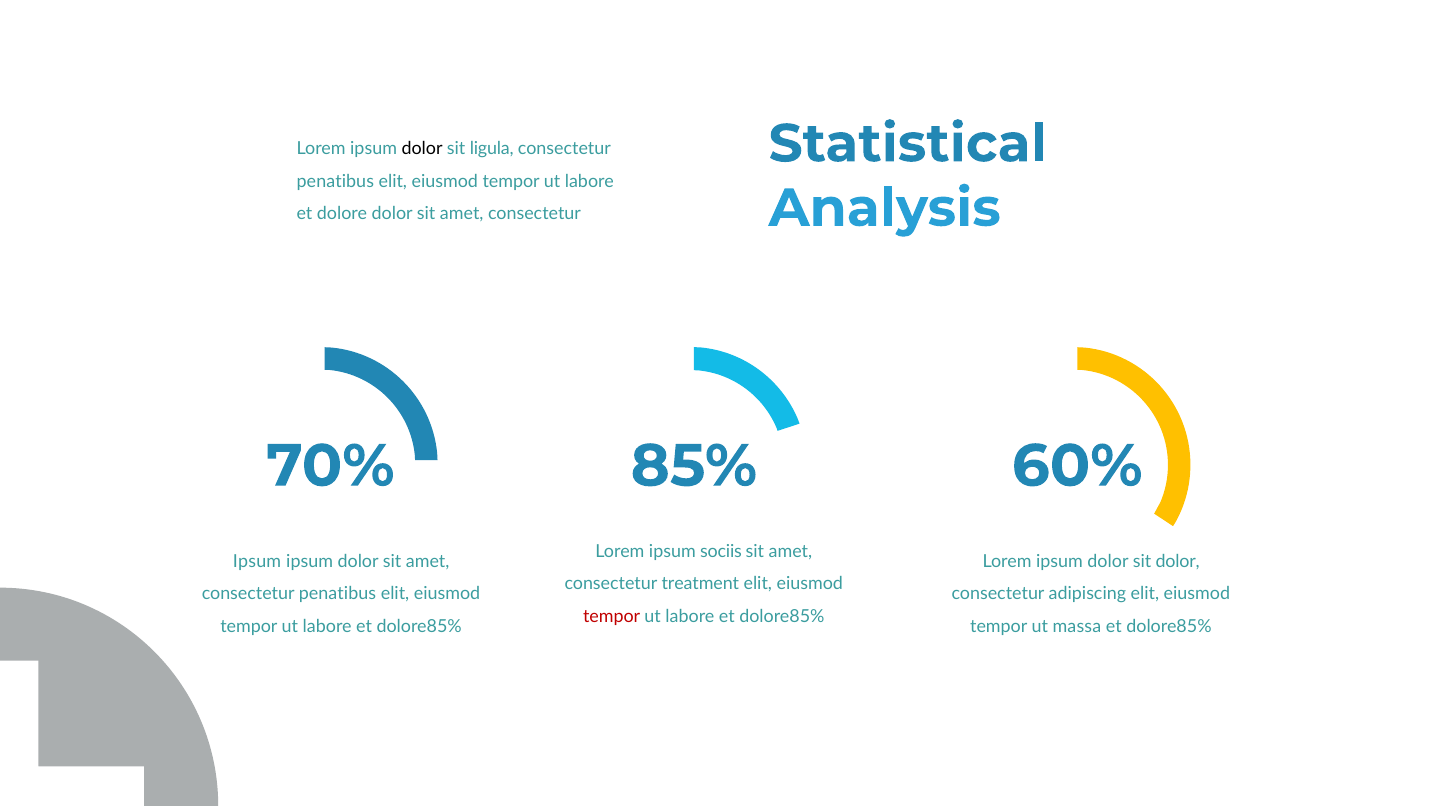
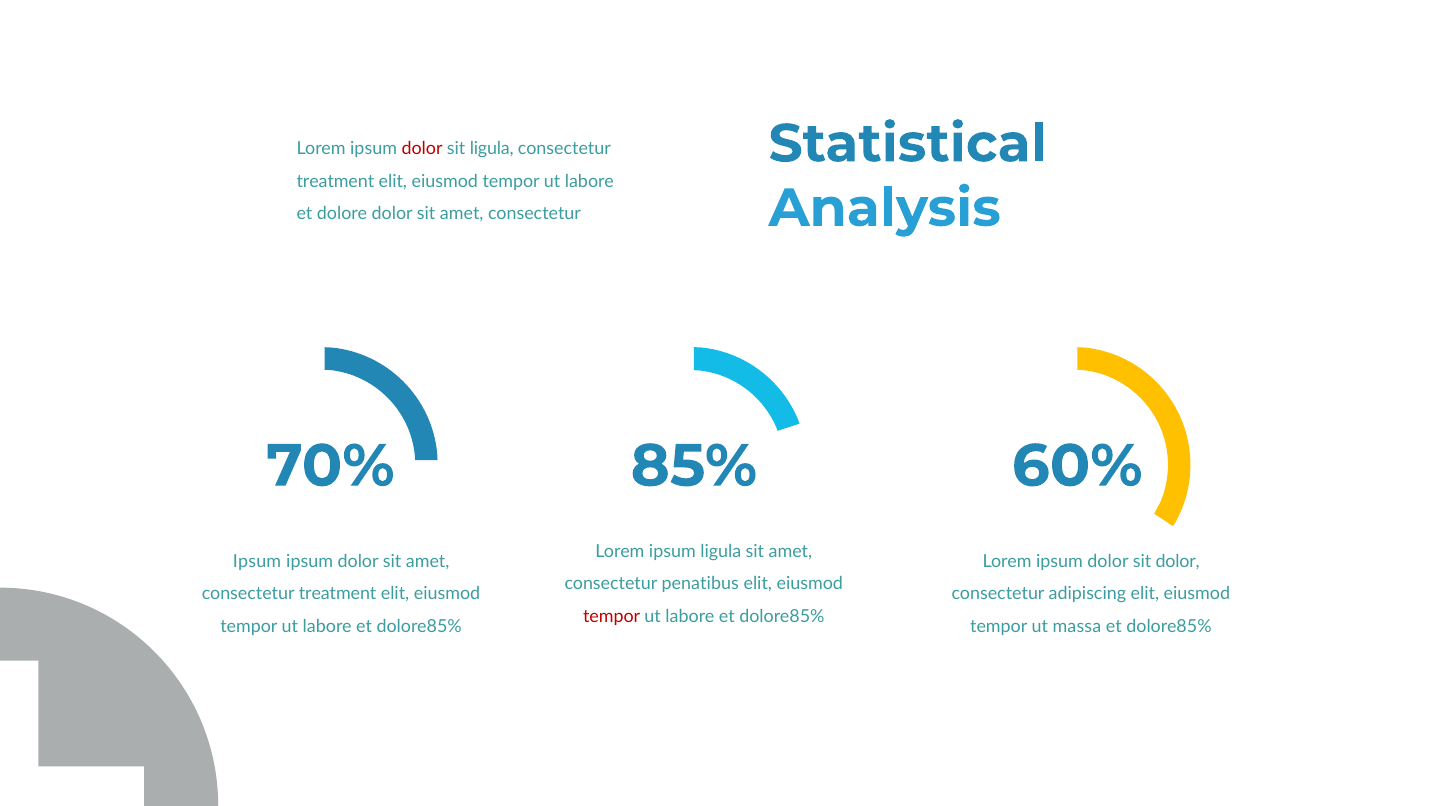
dolor colour: black -> red (422, 149)
penatibus: penatibus -> treatment (335, 181)
ipsum sociis: sociis -> ligula (721, 551)
treatment: treatment -> penatibus (700, 584)
penatibus: penatibus -> treatment (338, 594)
